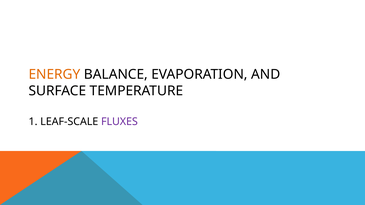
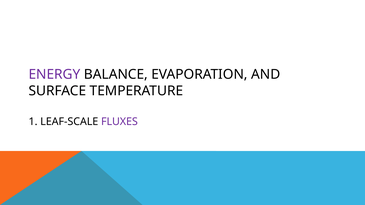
ENERGY colour: orange -> purple (54, 75)
